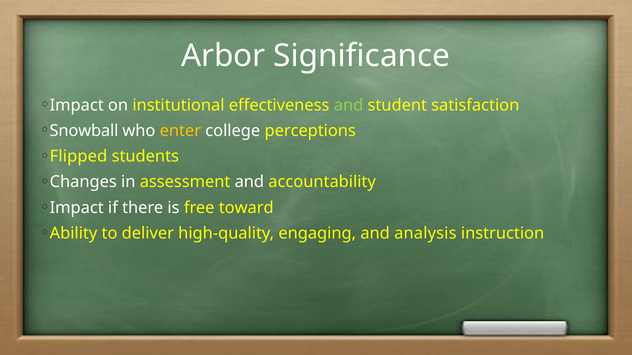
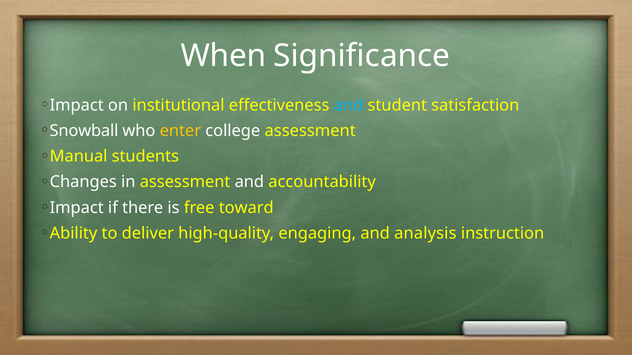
Arbor: Arbor -> When (223, 56)
and colour: light green -> light blue (349, 105)
college perceptions: perceptions -> assessment (310, 131)
Flipped: Flipped -> Manual (79, 157)
